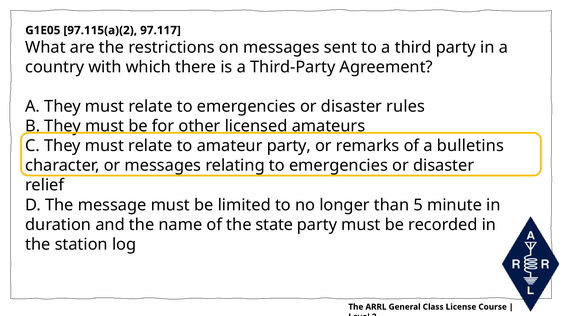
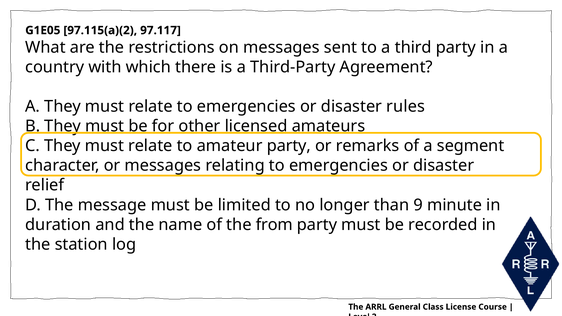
bulletins: bulletins -> segment (471, 146)
5: 5 -> 9 (418, 205)
state: state -> from (274, 225)
